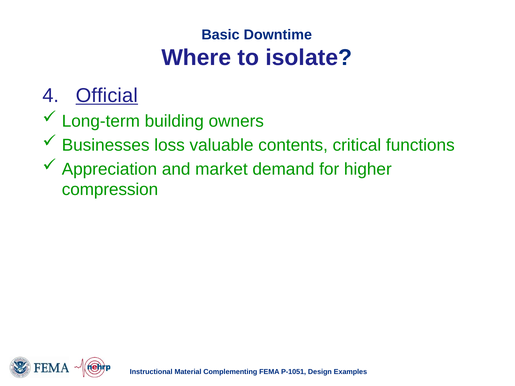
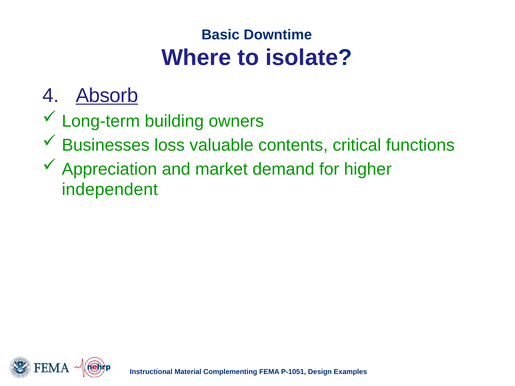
Official: Official -> Absorb (107, 96)
compression: compression -> independent (110, 190)
